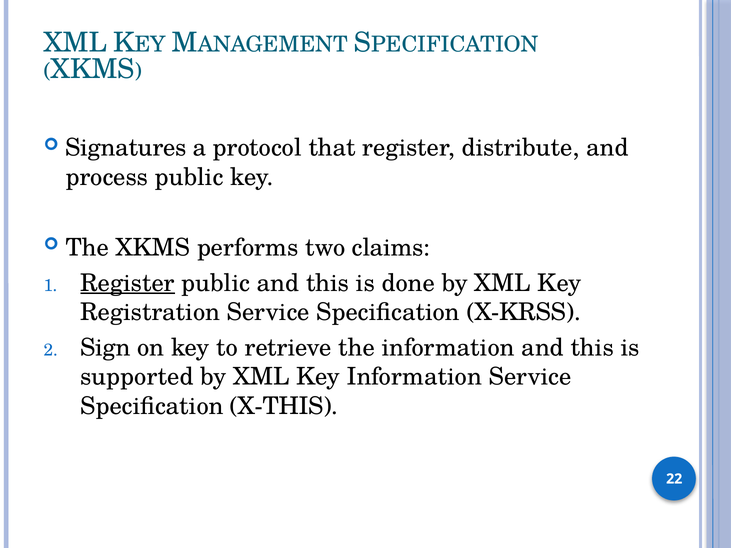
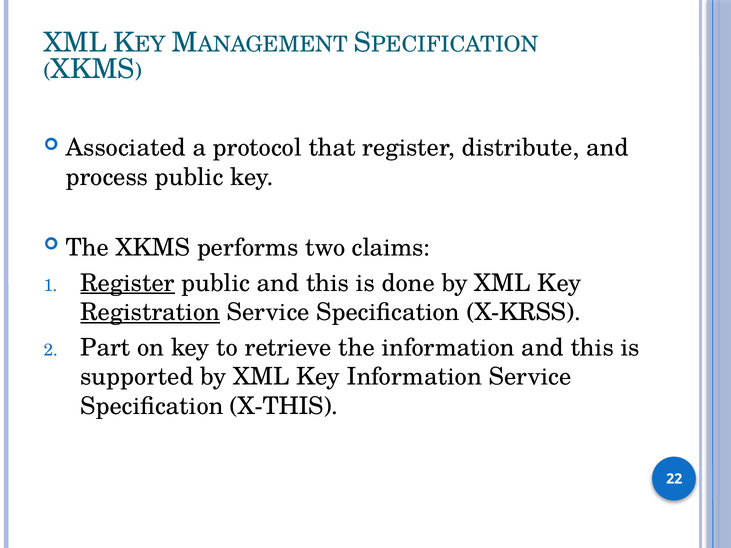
Signatures: Signatures -> Associated (126, 148)
Registration underline: none -> present (150, 312)
Sign: Sign -> Part (105, 348)
